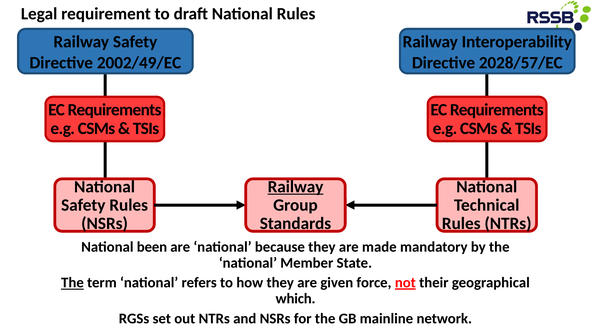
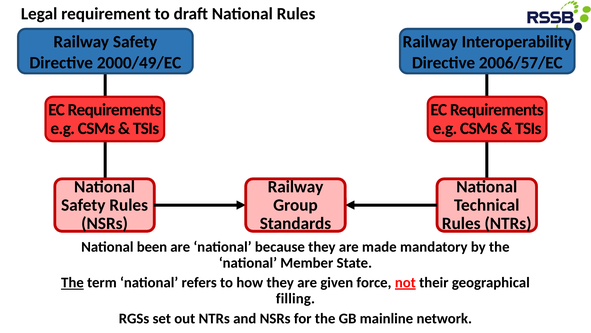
2002/49/EC: 2002/49/EC -> 2000/49/EC (139, 63)
2028/57/EC: 2028/57/EC -> 2006/57/EC (521, 63)
Railway underline: present -> none (296, 186)
which: which -> filling (295, 298)
